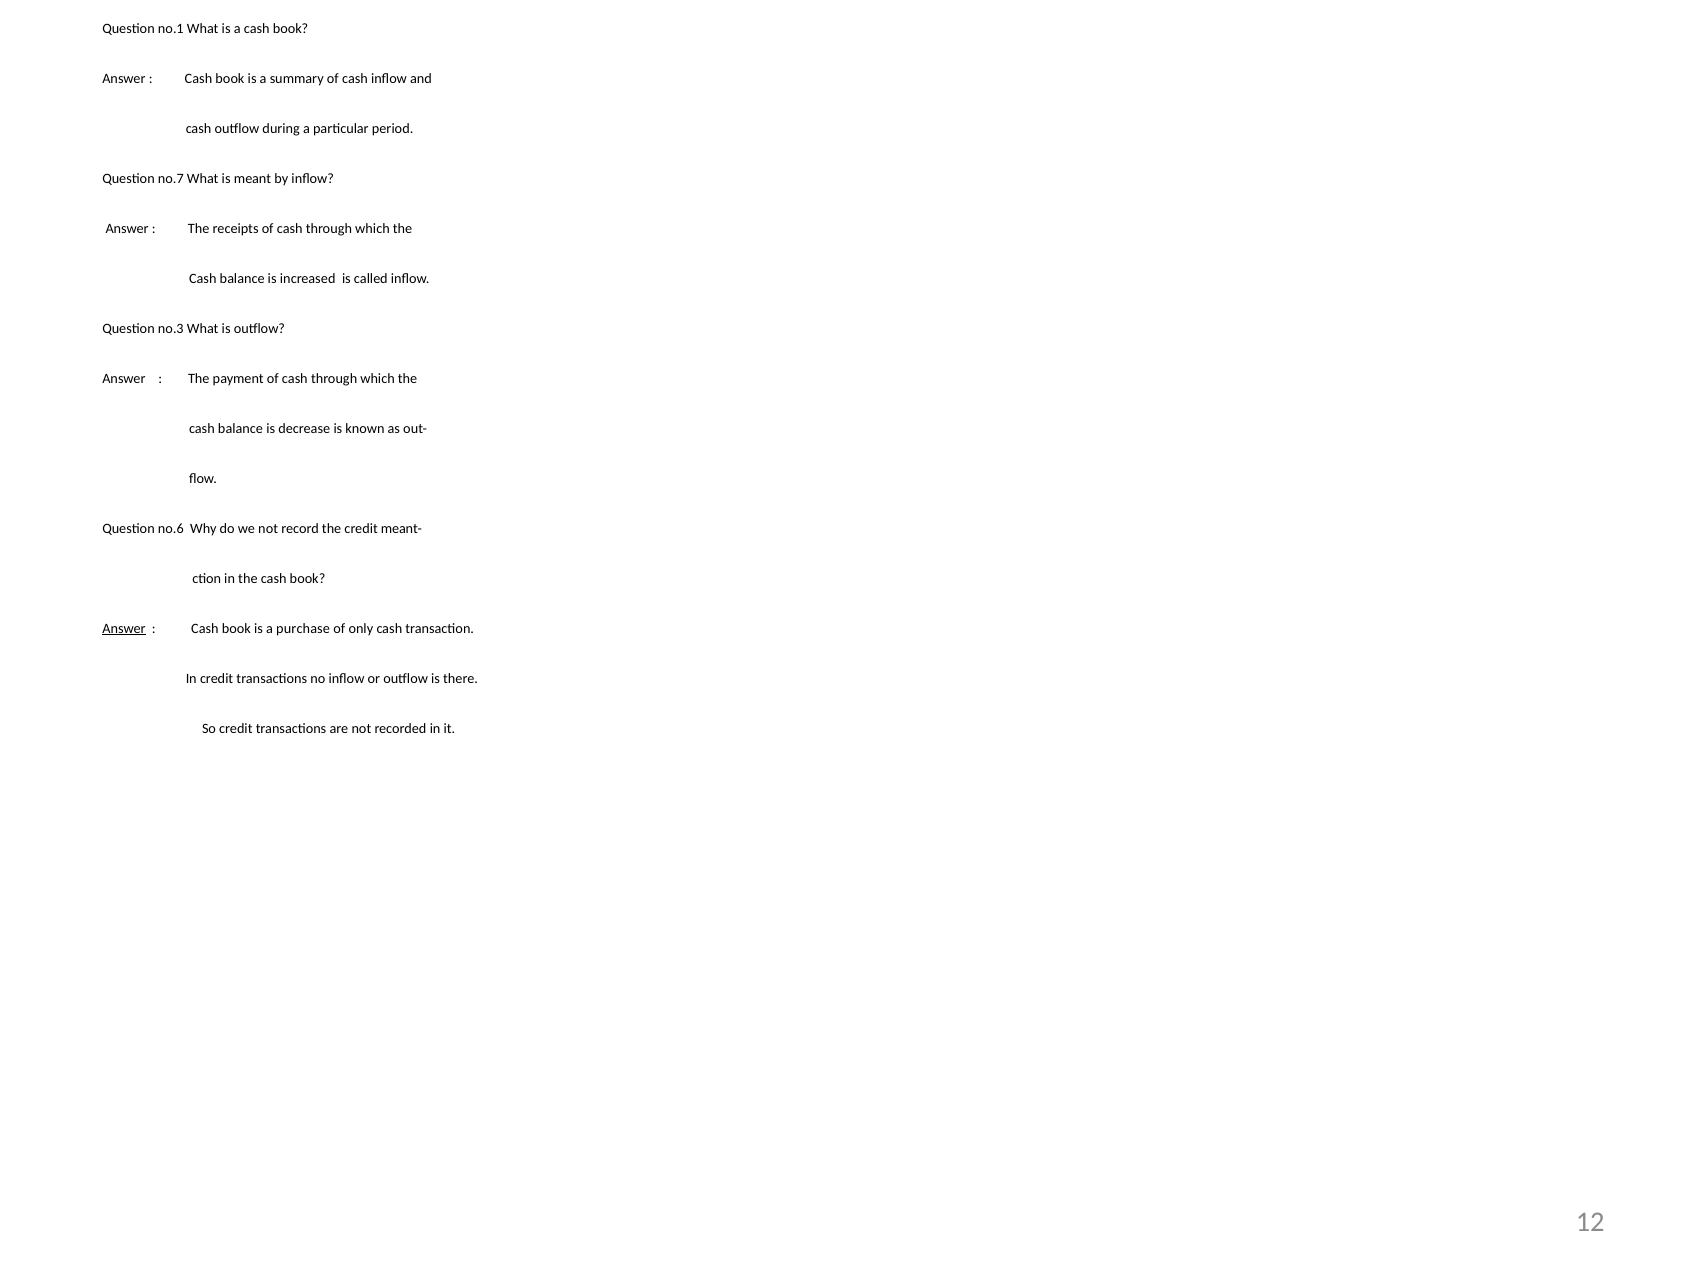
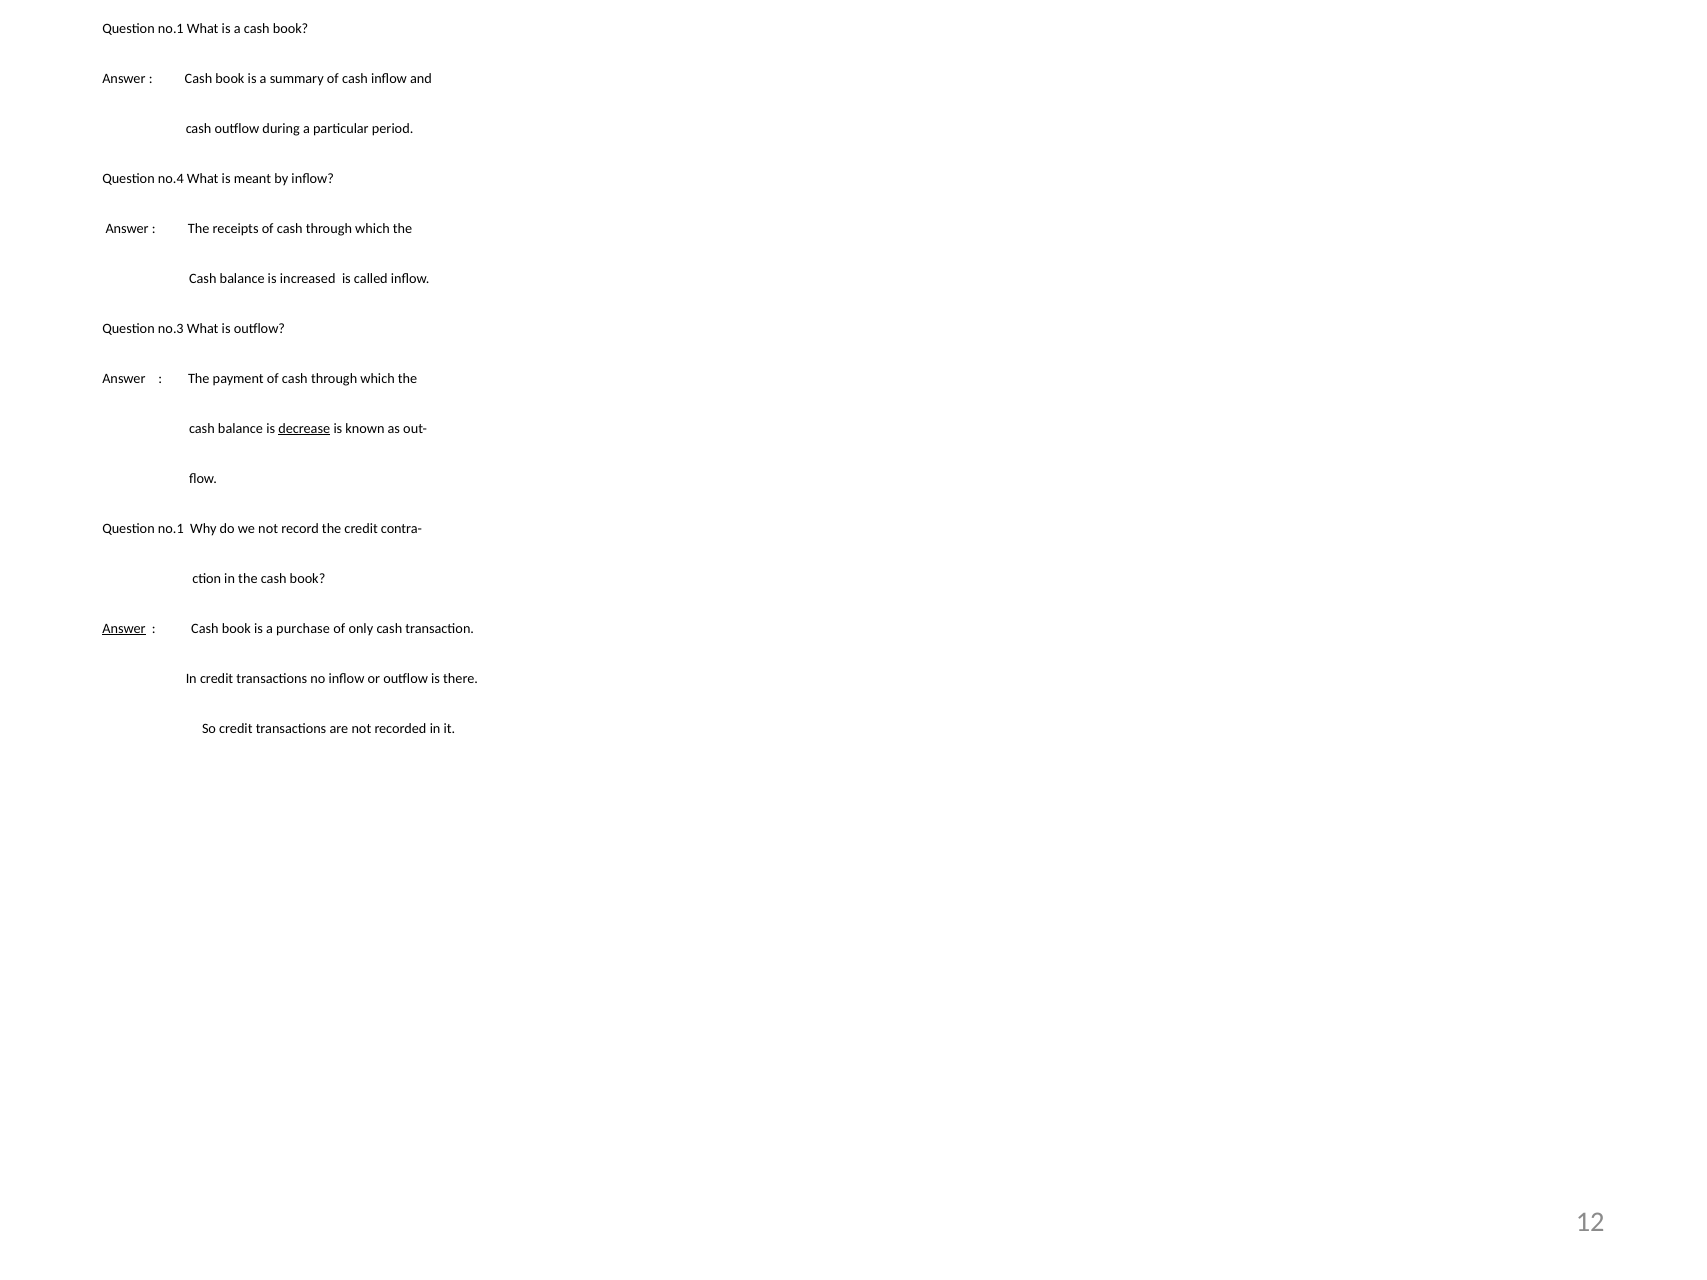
no.7: no.7 -> no.4 (171, 179)
decrease underline: none -> present (304, 429)
no.6: no.6 -> no.1 (171, 529)
meant-: meant- -> contra- (401, 529)
